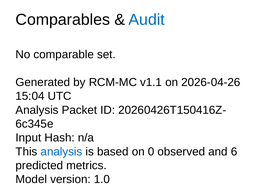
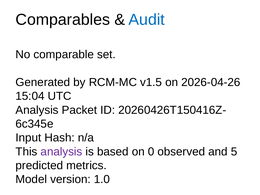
v1.1: v1.1 -> v1.5 (151, 82)
analysis colour: blue -> purple (61, 152)
6: 6 -> 5 (234, 152)
